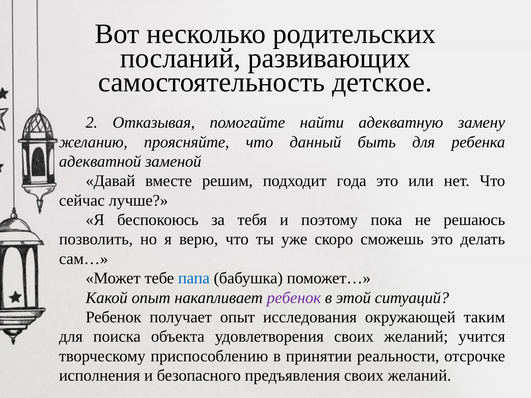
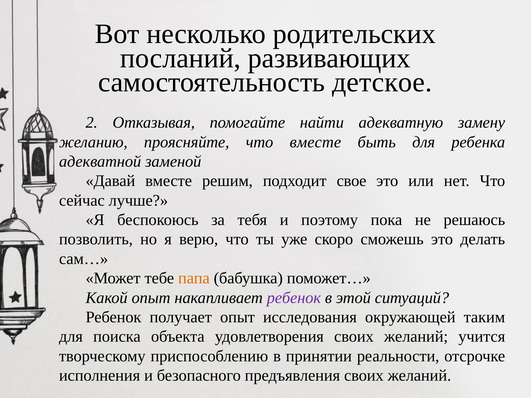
что данный: данный -> вместе (315, 142)
года: года -> свое (352, 181)
папа colour: blue -> orange (194, 278)
